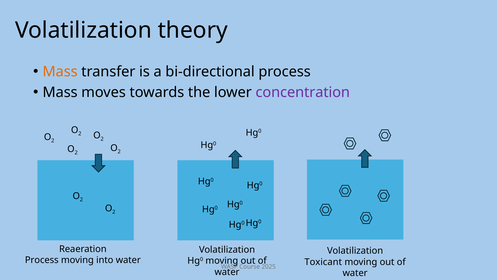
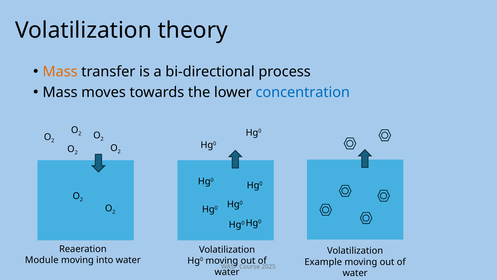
concentration colour: purple -> blue (303, 92)
Process: Process -> Module (42, 260)
Toxicant: Toxicant -> Example (323, 262)
